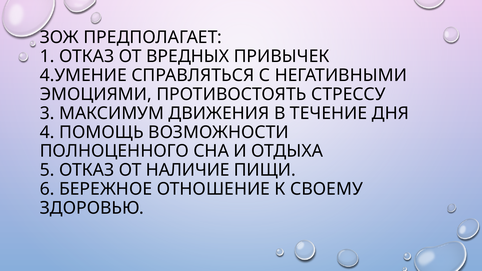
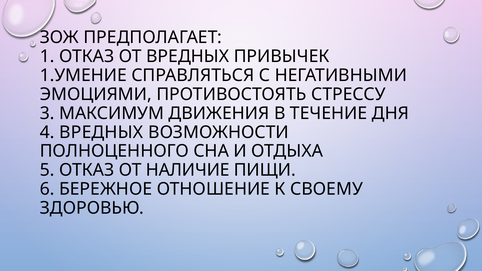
4.УМЕНИЕ: 4.УМЕНИЕ -> 1.УМЕНИЕ (83, 75)
4 ПОМОЩЬ: ПОМОЩЬ -> ВРЕДНЫХ (101, 132)
